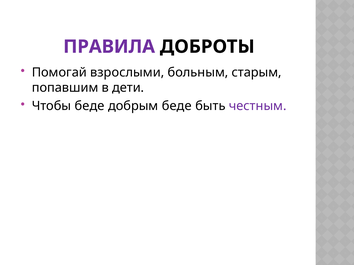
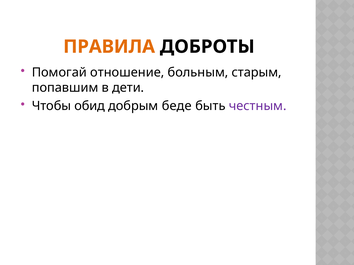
ПРАВИЛА colour: purple -> orange (109, 47)
взрослыми: взрослыми -> отношение (127, 73)
Чтобы беде: беде -> обид (90, 106)
